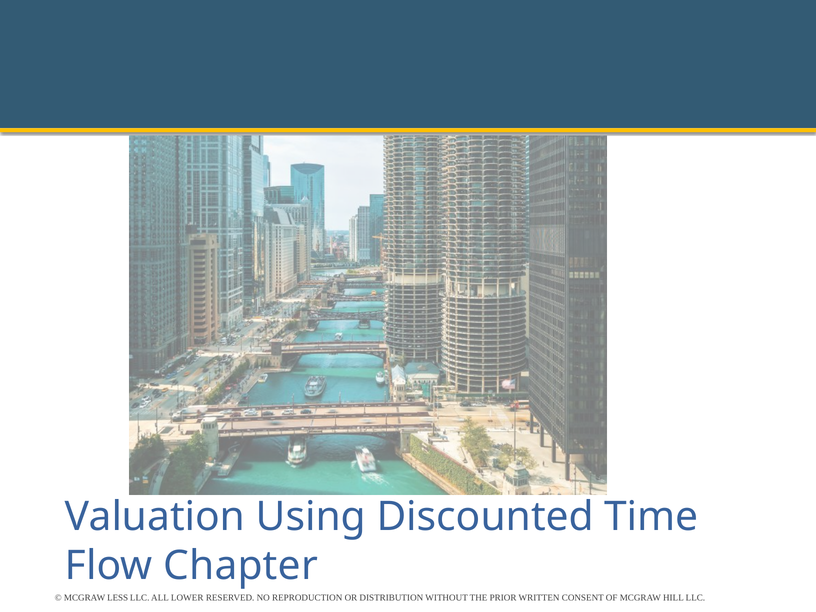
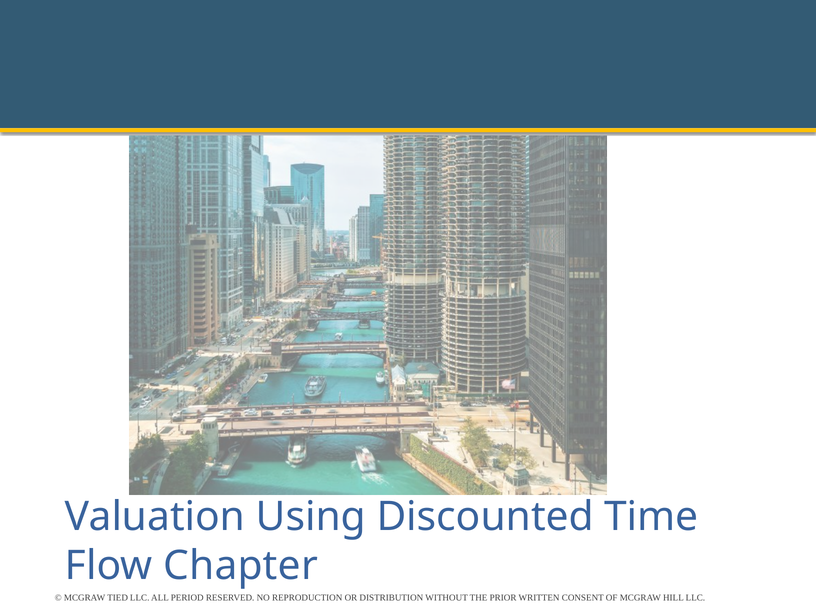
LESS: LESS -> TIED (118, 598)
LOWER: LOWER -> PERIOD (187, 598)
